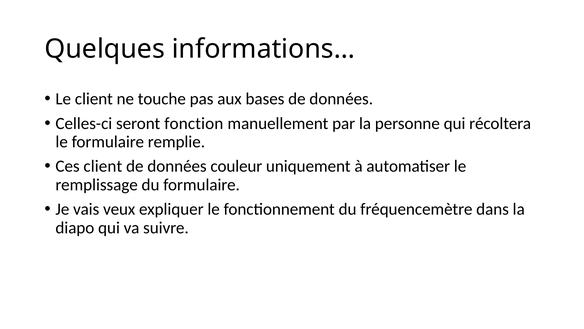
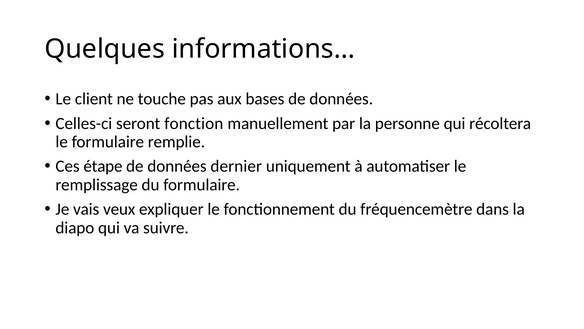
Ces client: client -> étape (103, 166)
couleur: couleur -> dernier (236, 166)
